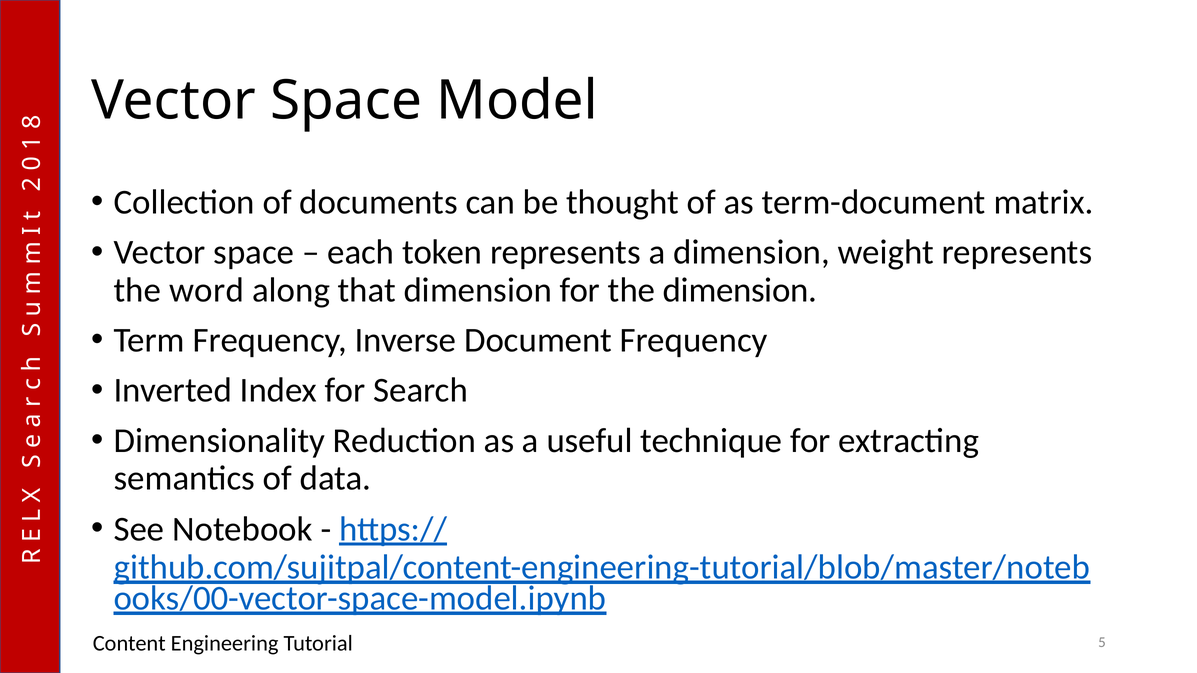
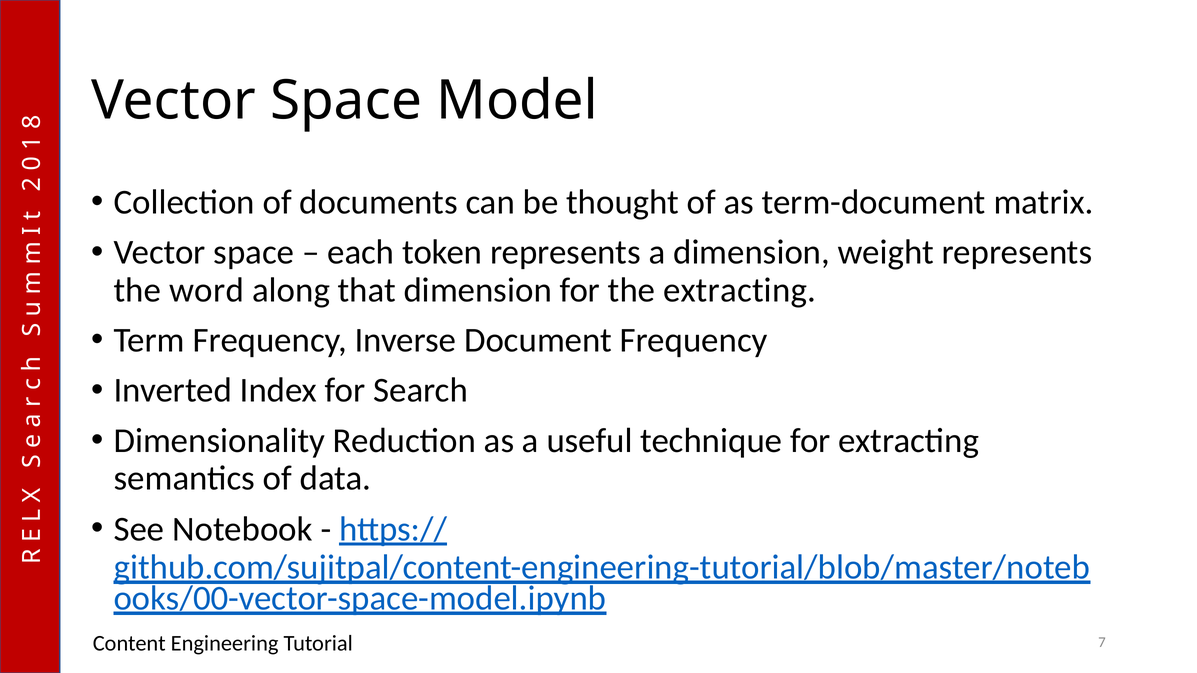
the dimension: dimension -> extracting (740, 290)
5: 5 -> 7 (1102, 643)
